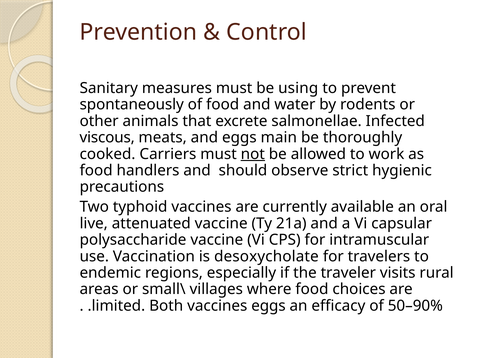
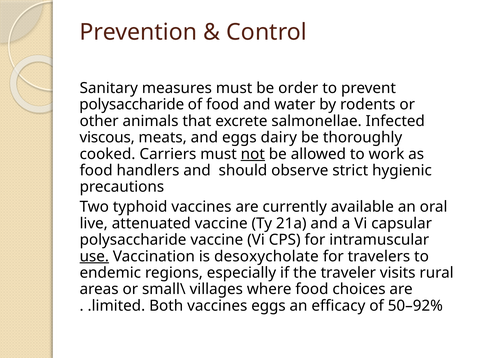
using: using -> order (298, 88)
spontaneously: spontaneously -> polysaccharide (132, 105)
main: main -> dairy (279, 137)
use underline: none -> present (94, 256)
50–90%: 50–90% -> 50–92% (415, 306)
